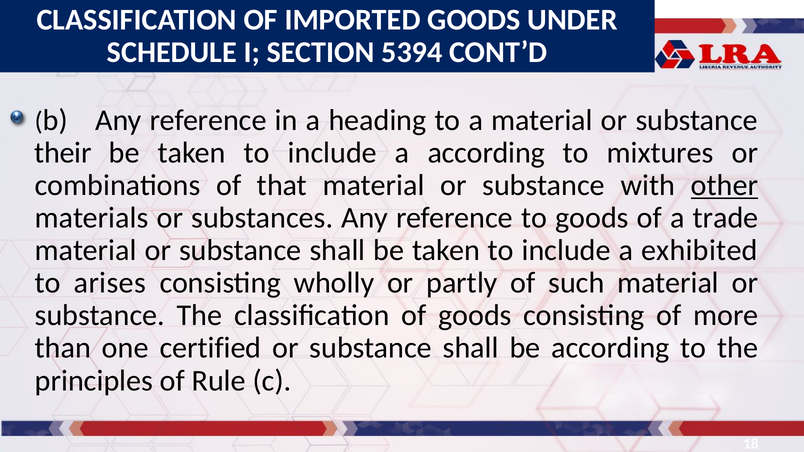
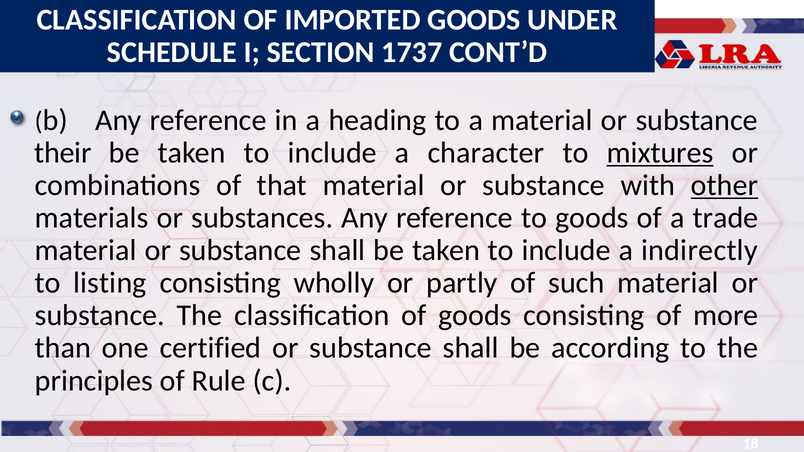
5394: 5394 -> 1737 (412, 52)
a according: according -> character (486, 153)
mixtures underline: none -> present (660, 153)
exhibited: exhibited -> indirectly (699, 251)
arises: arises -> listing (110, 283)
